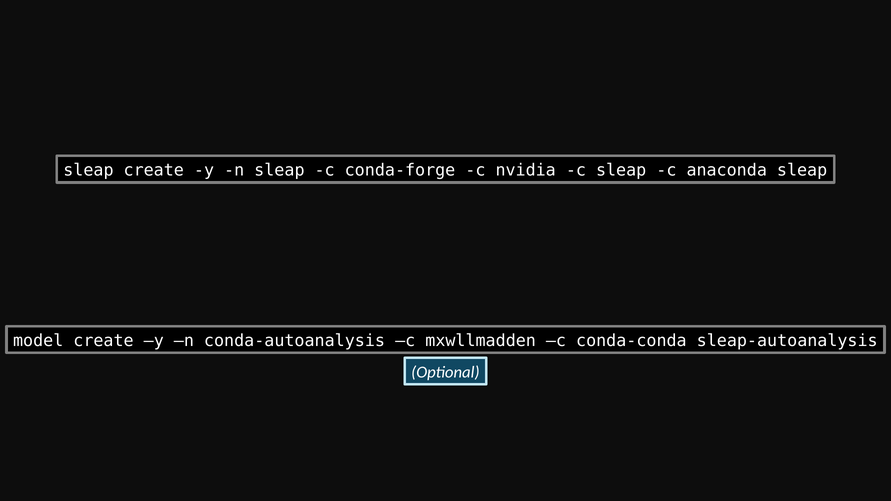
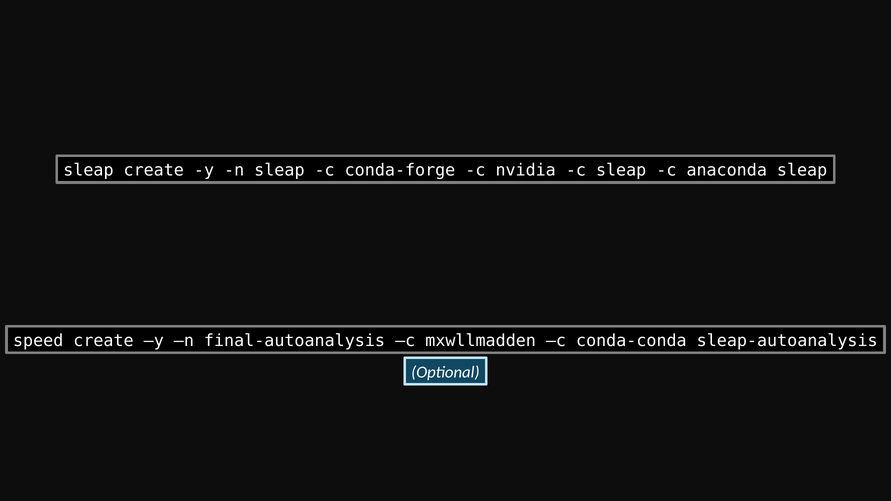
model: model -> speed (38, 341)
conda-autoanalysis: conda-autoanalysis -> final-autoanalysis (294, 341)
